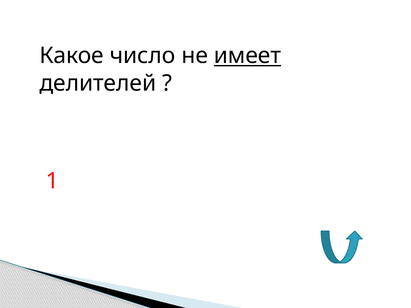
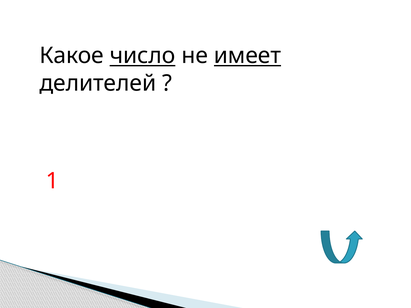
число underline: none -> present (143, 56)
